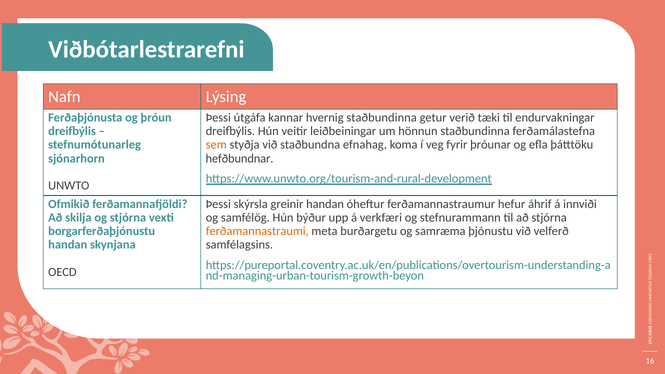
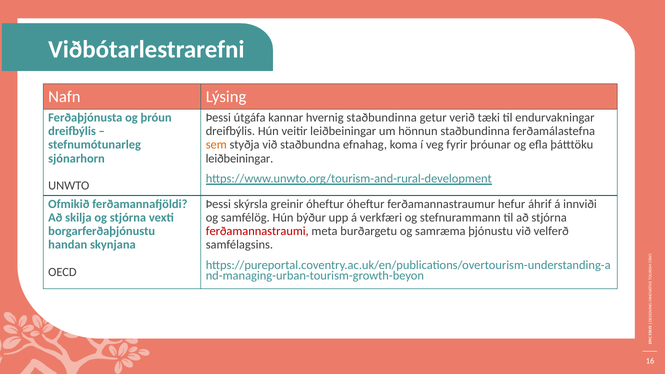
hefðbundnar: hefðbundnar -> leiðbeiningar (239, 158)
greinir handan: handan -> óheftur (325, 204)
ferðamannastraumi colour: orange -> red (257, 231)
